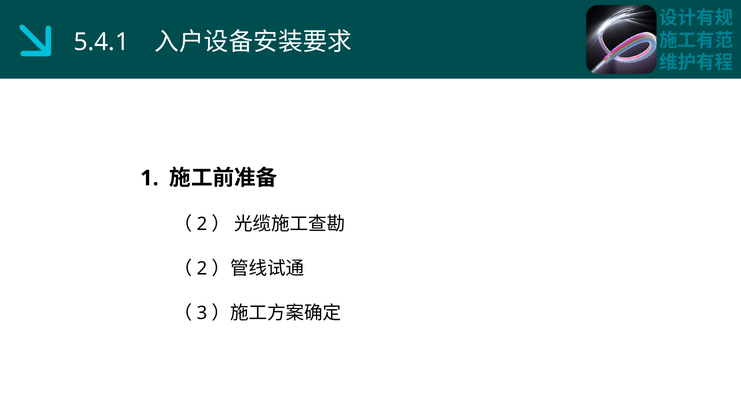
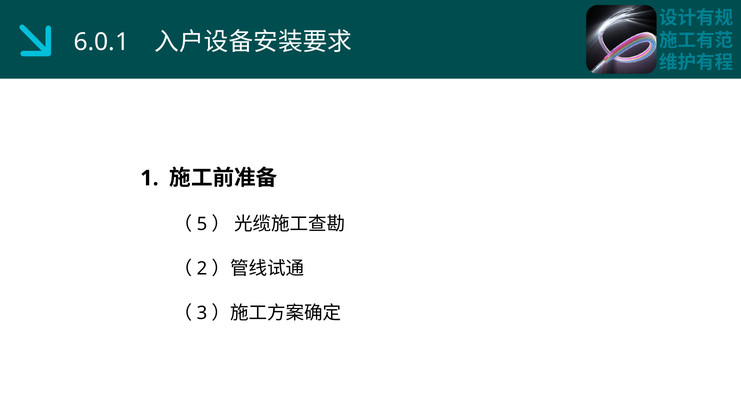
5.4.1: 5.4.1 -> 6.0.1 (101, 42)
2: 2 -> 5 (202, 224)
